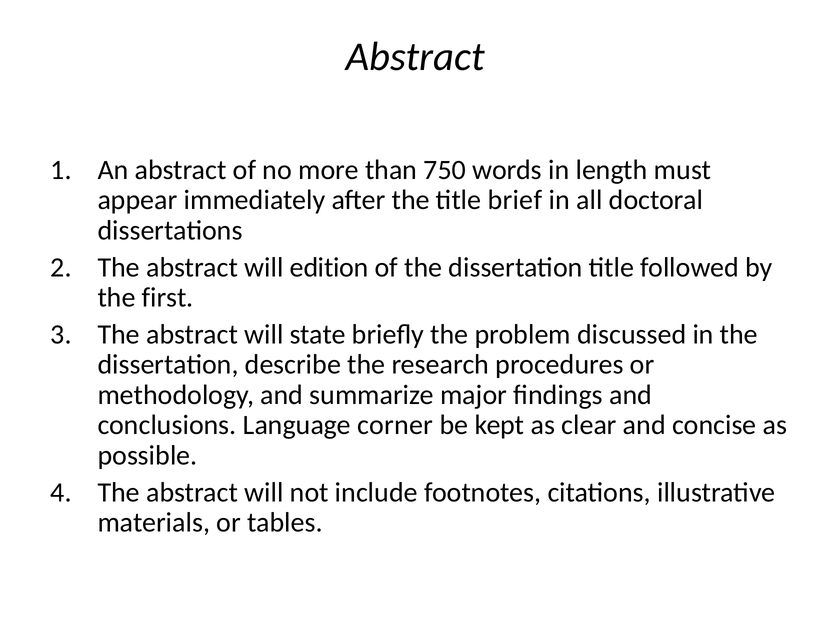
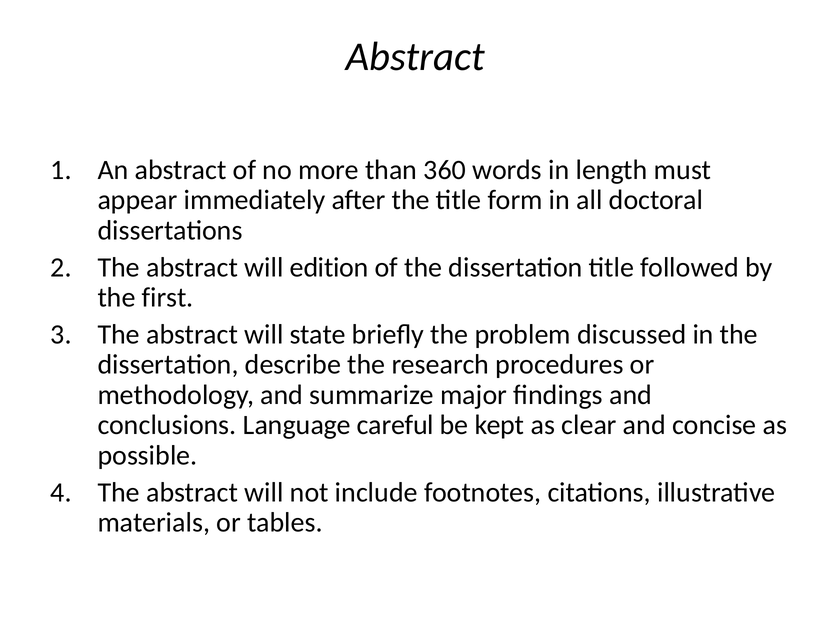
750: 750 -> 360 (445, 170)
brief: brief -> form (515, 200)
corner: corner -> careful (395, 425)
